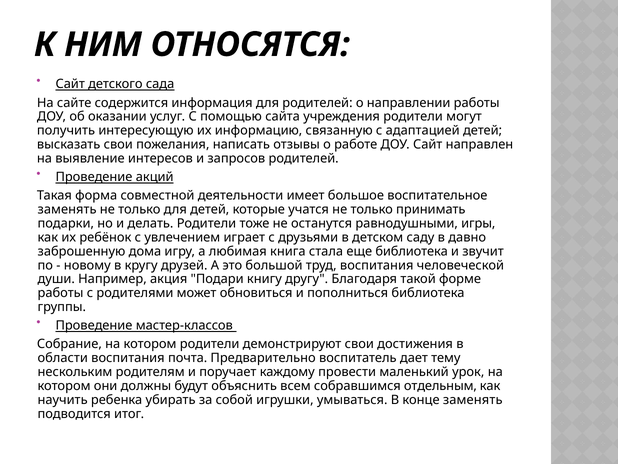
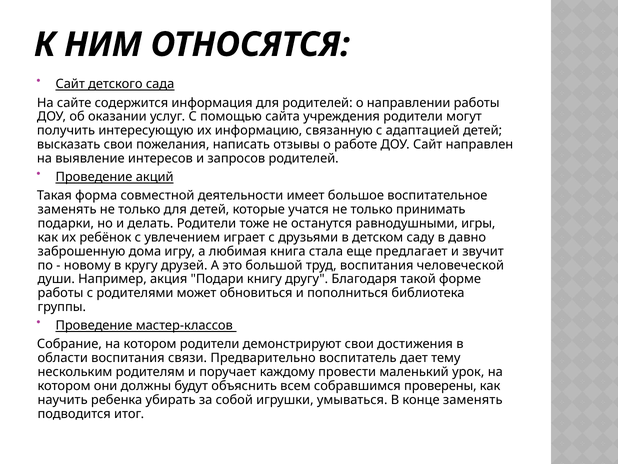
еще библиотека: библиотека -> предлагает (412, 251)
почта: почта -> связи (188, 358)
отдельным: отдельным -> проверены (440, 386)
